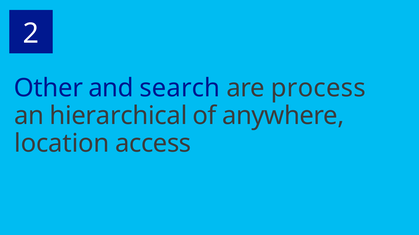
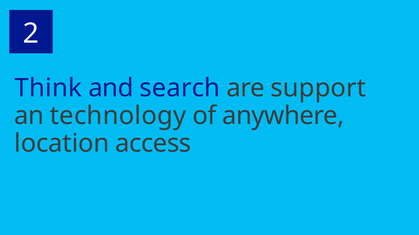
Other: Other -> Think (48, 88)
process: process -> support (318, 88)
hierarchical: hierarchical -> technology (118, 116)
